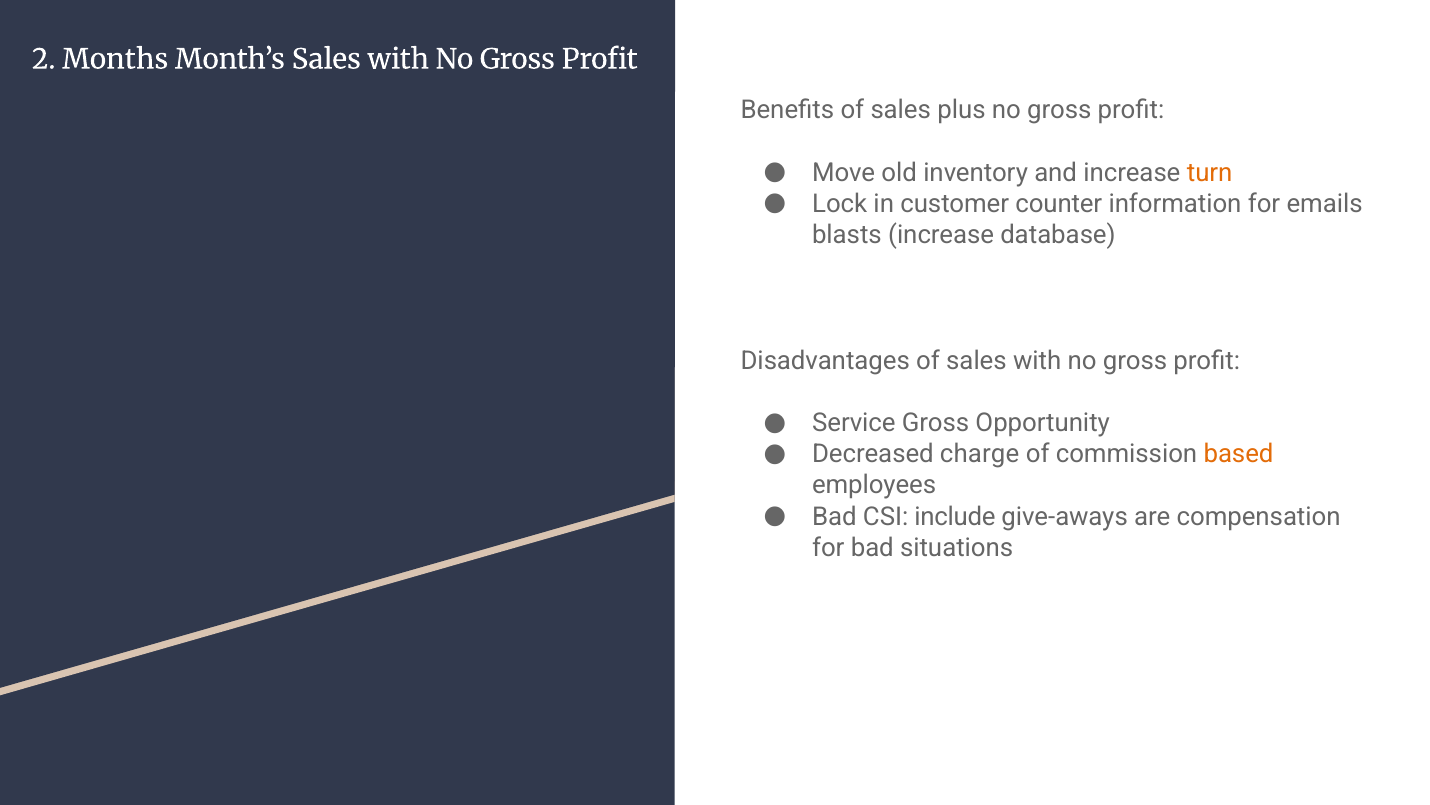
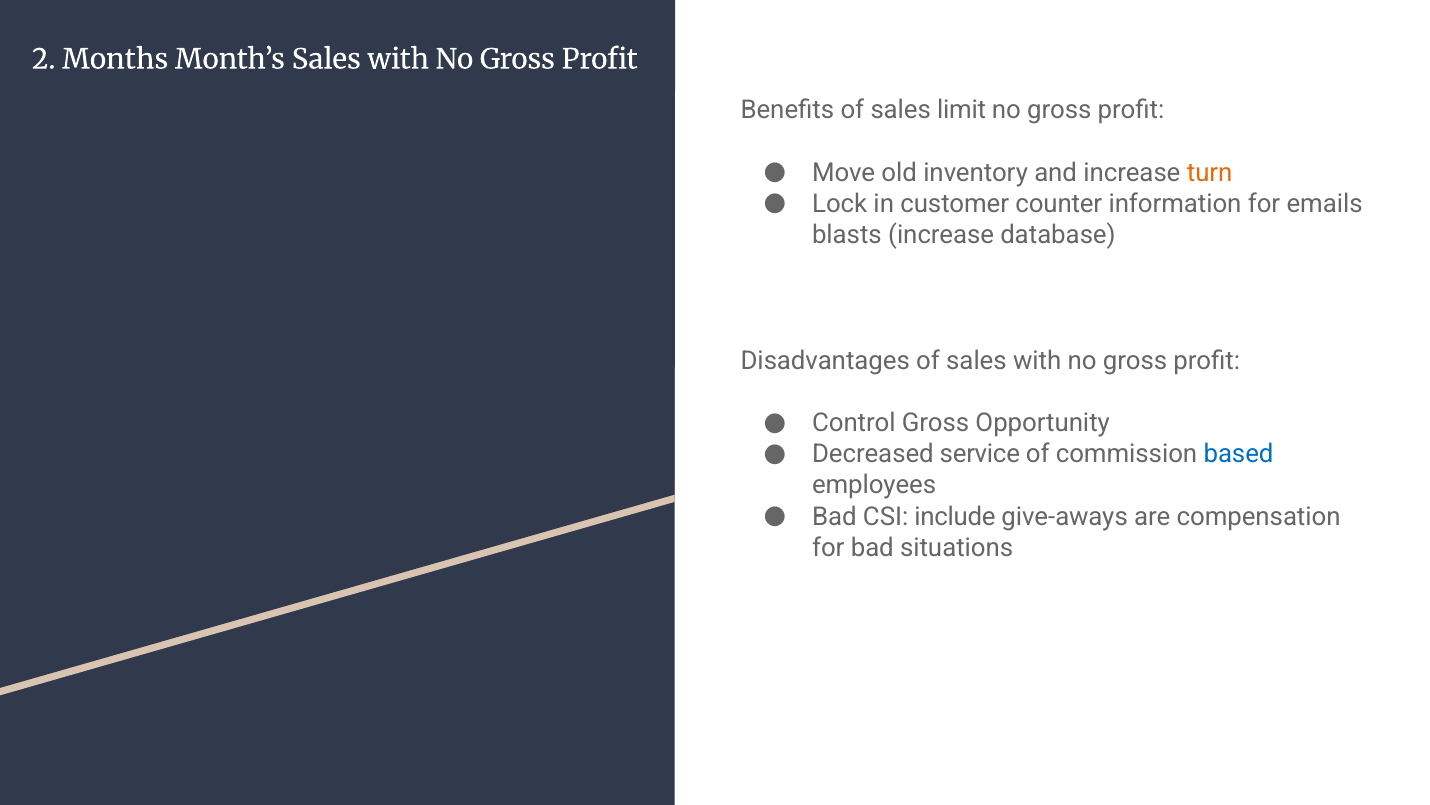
plus: plus -> limit (962, 110)
Service: Service -> Control (854, 423)
charge: charge -> service (980, 454)
based colour: orange -> blue (1239, 454)
